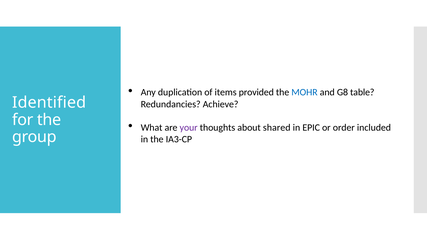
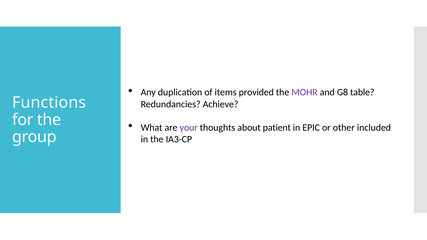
MOHR colour: blue -> purple (304, 92)
Identified: Identified -> Functions (49, 103)
shared: shared -> patient (277, 128)
order: order -> other (344, 128)
